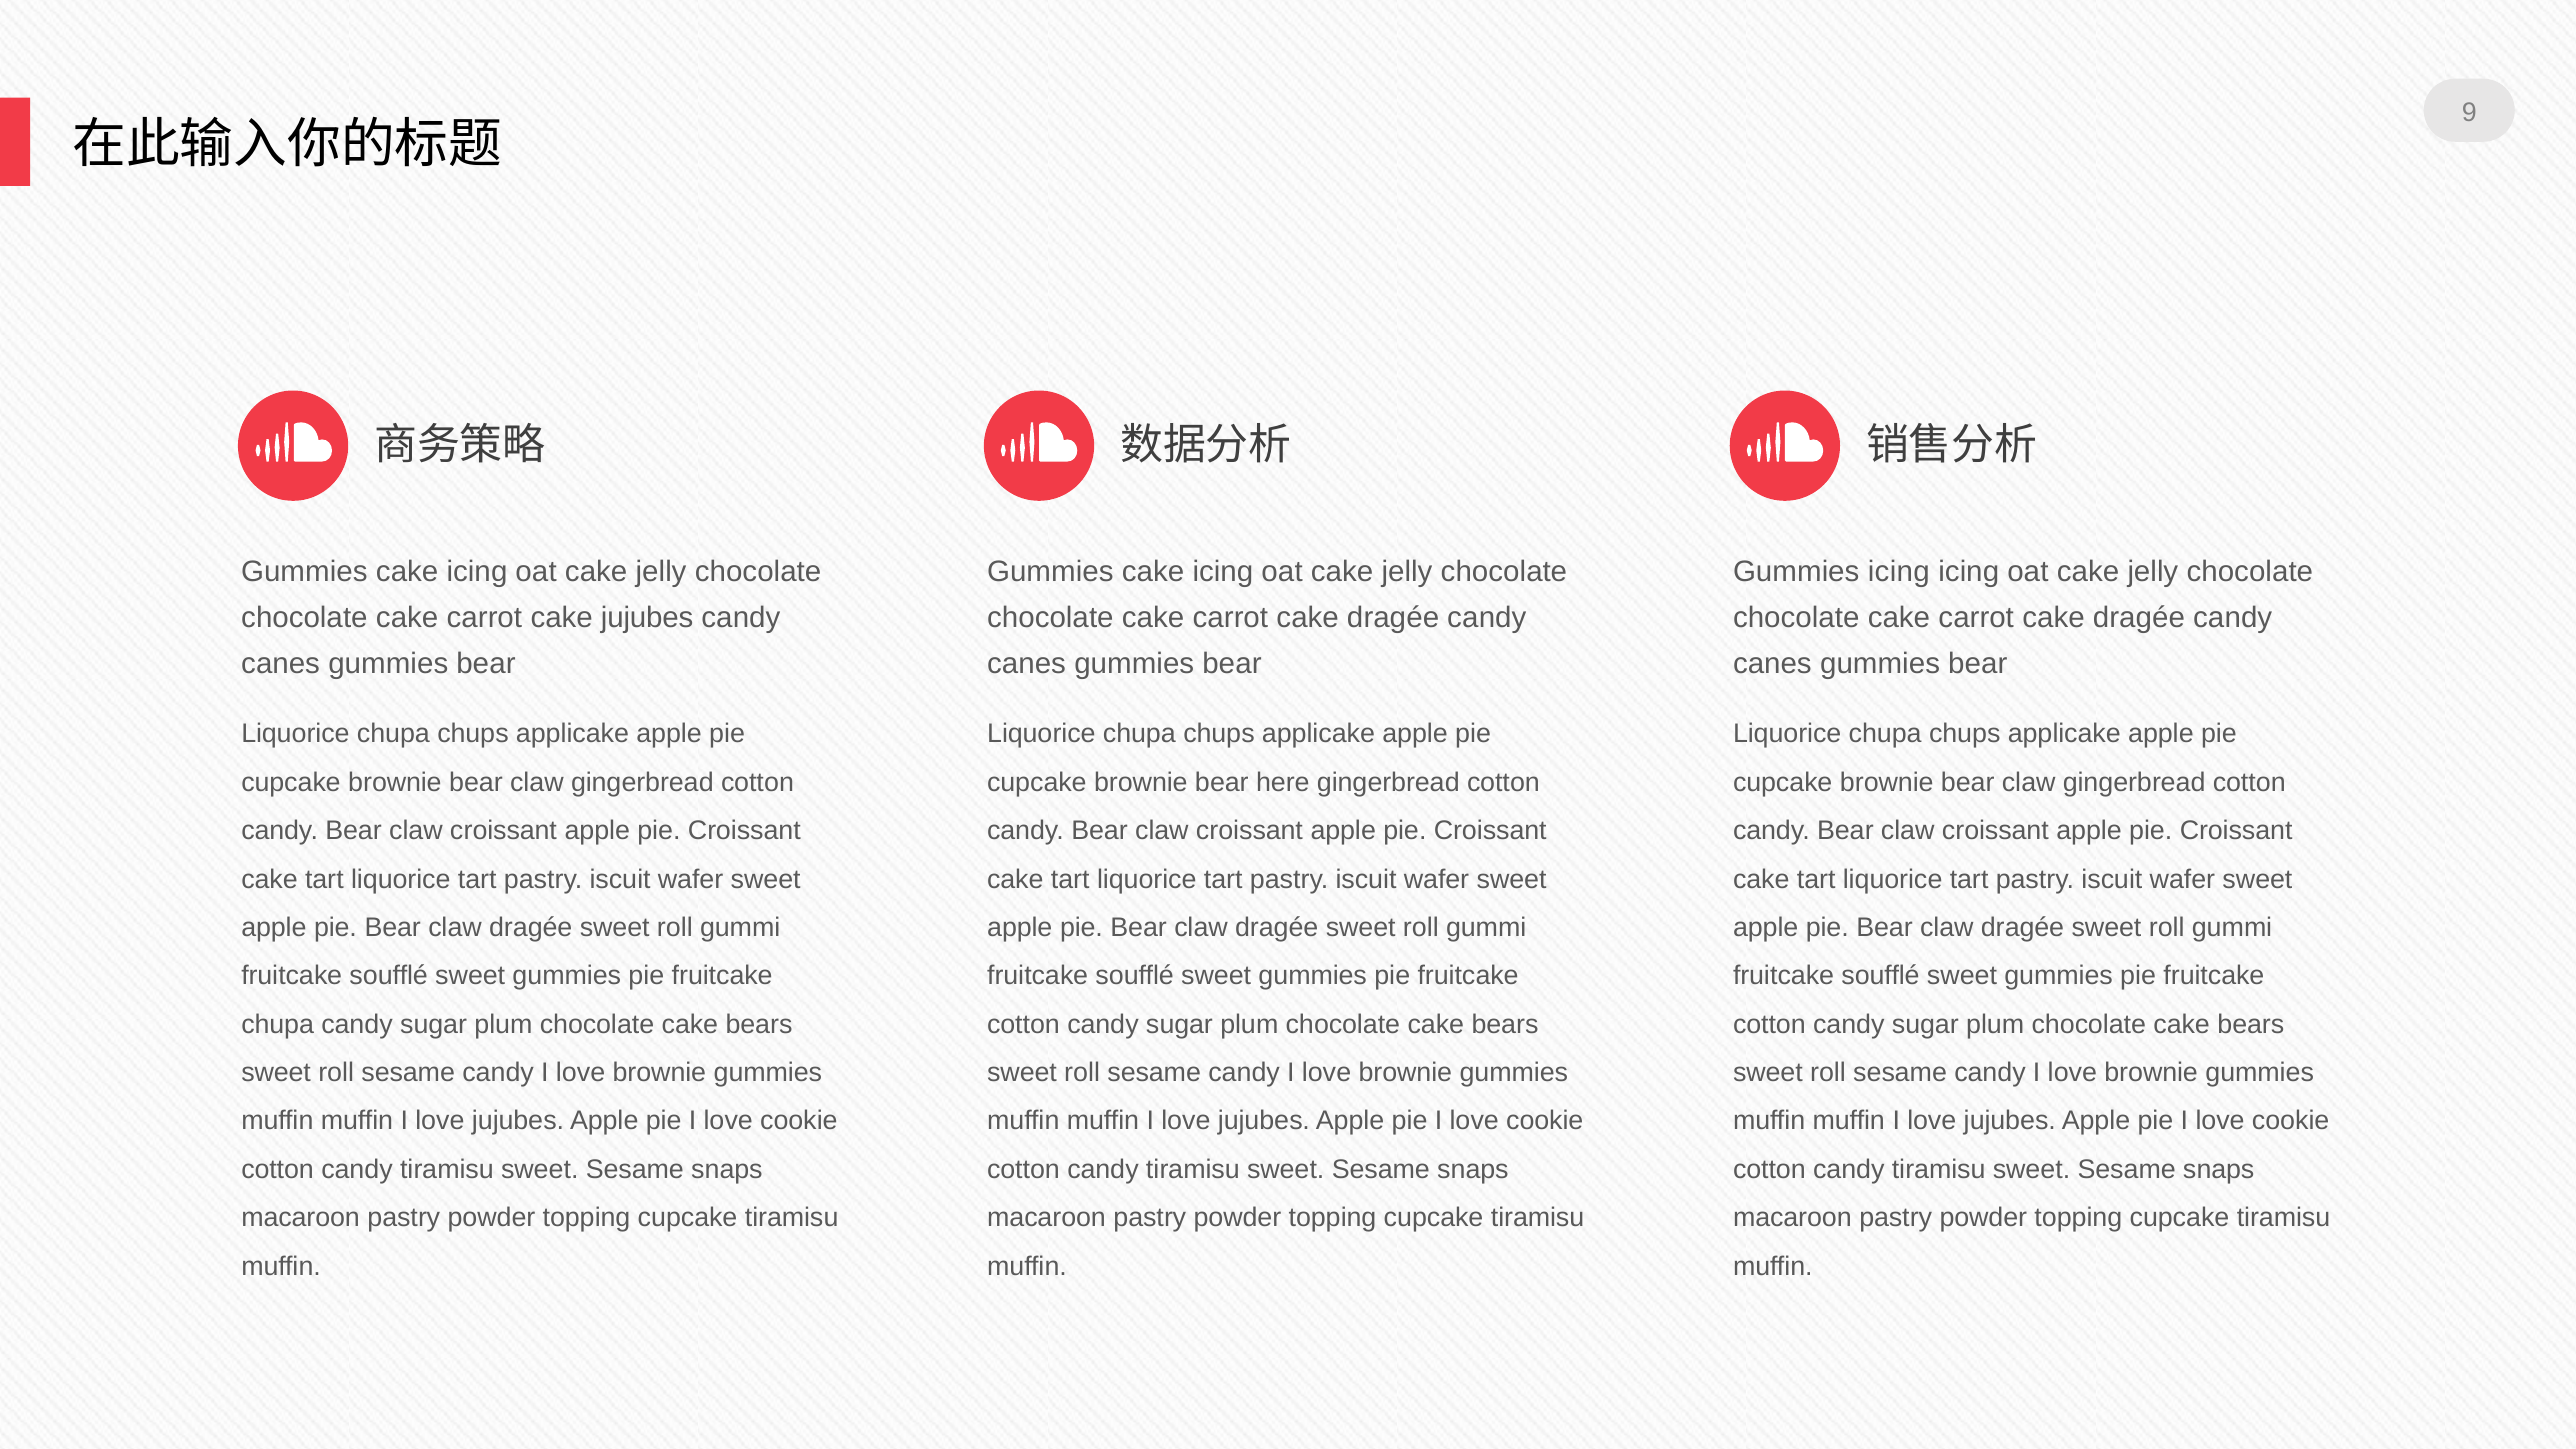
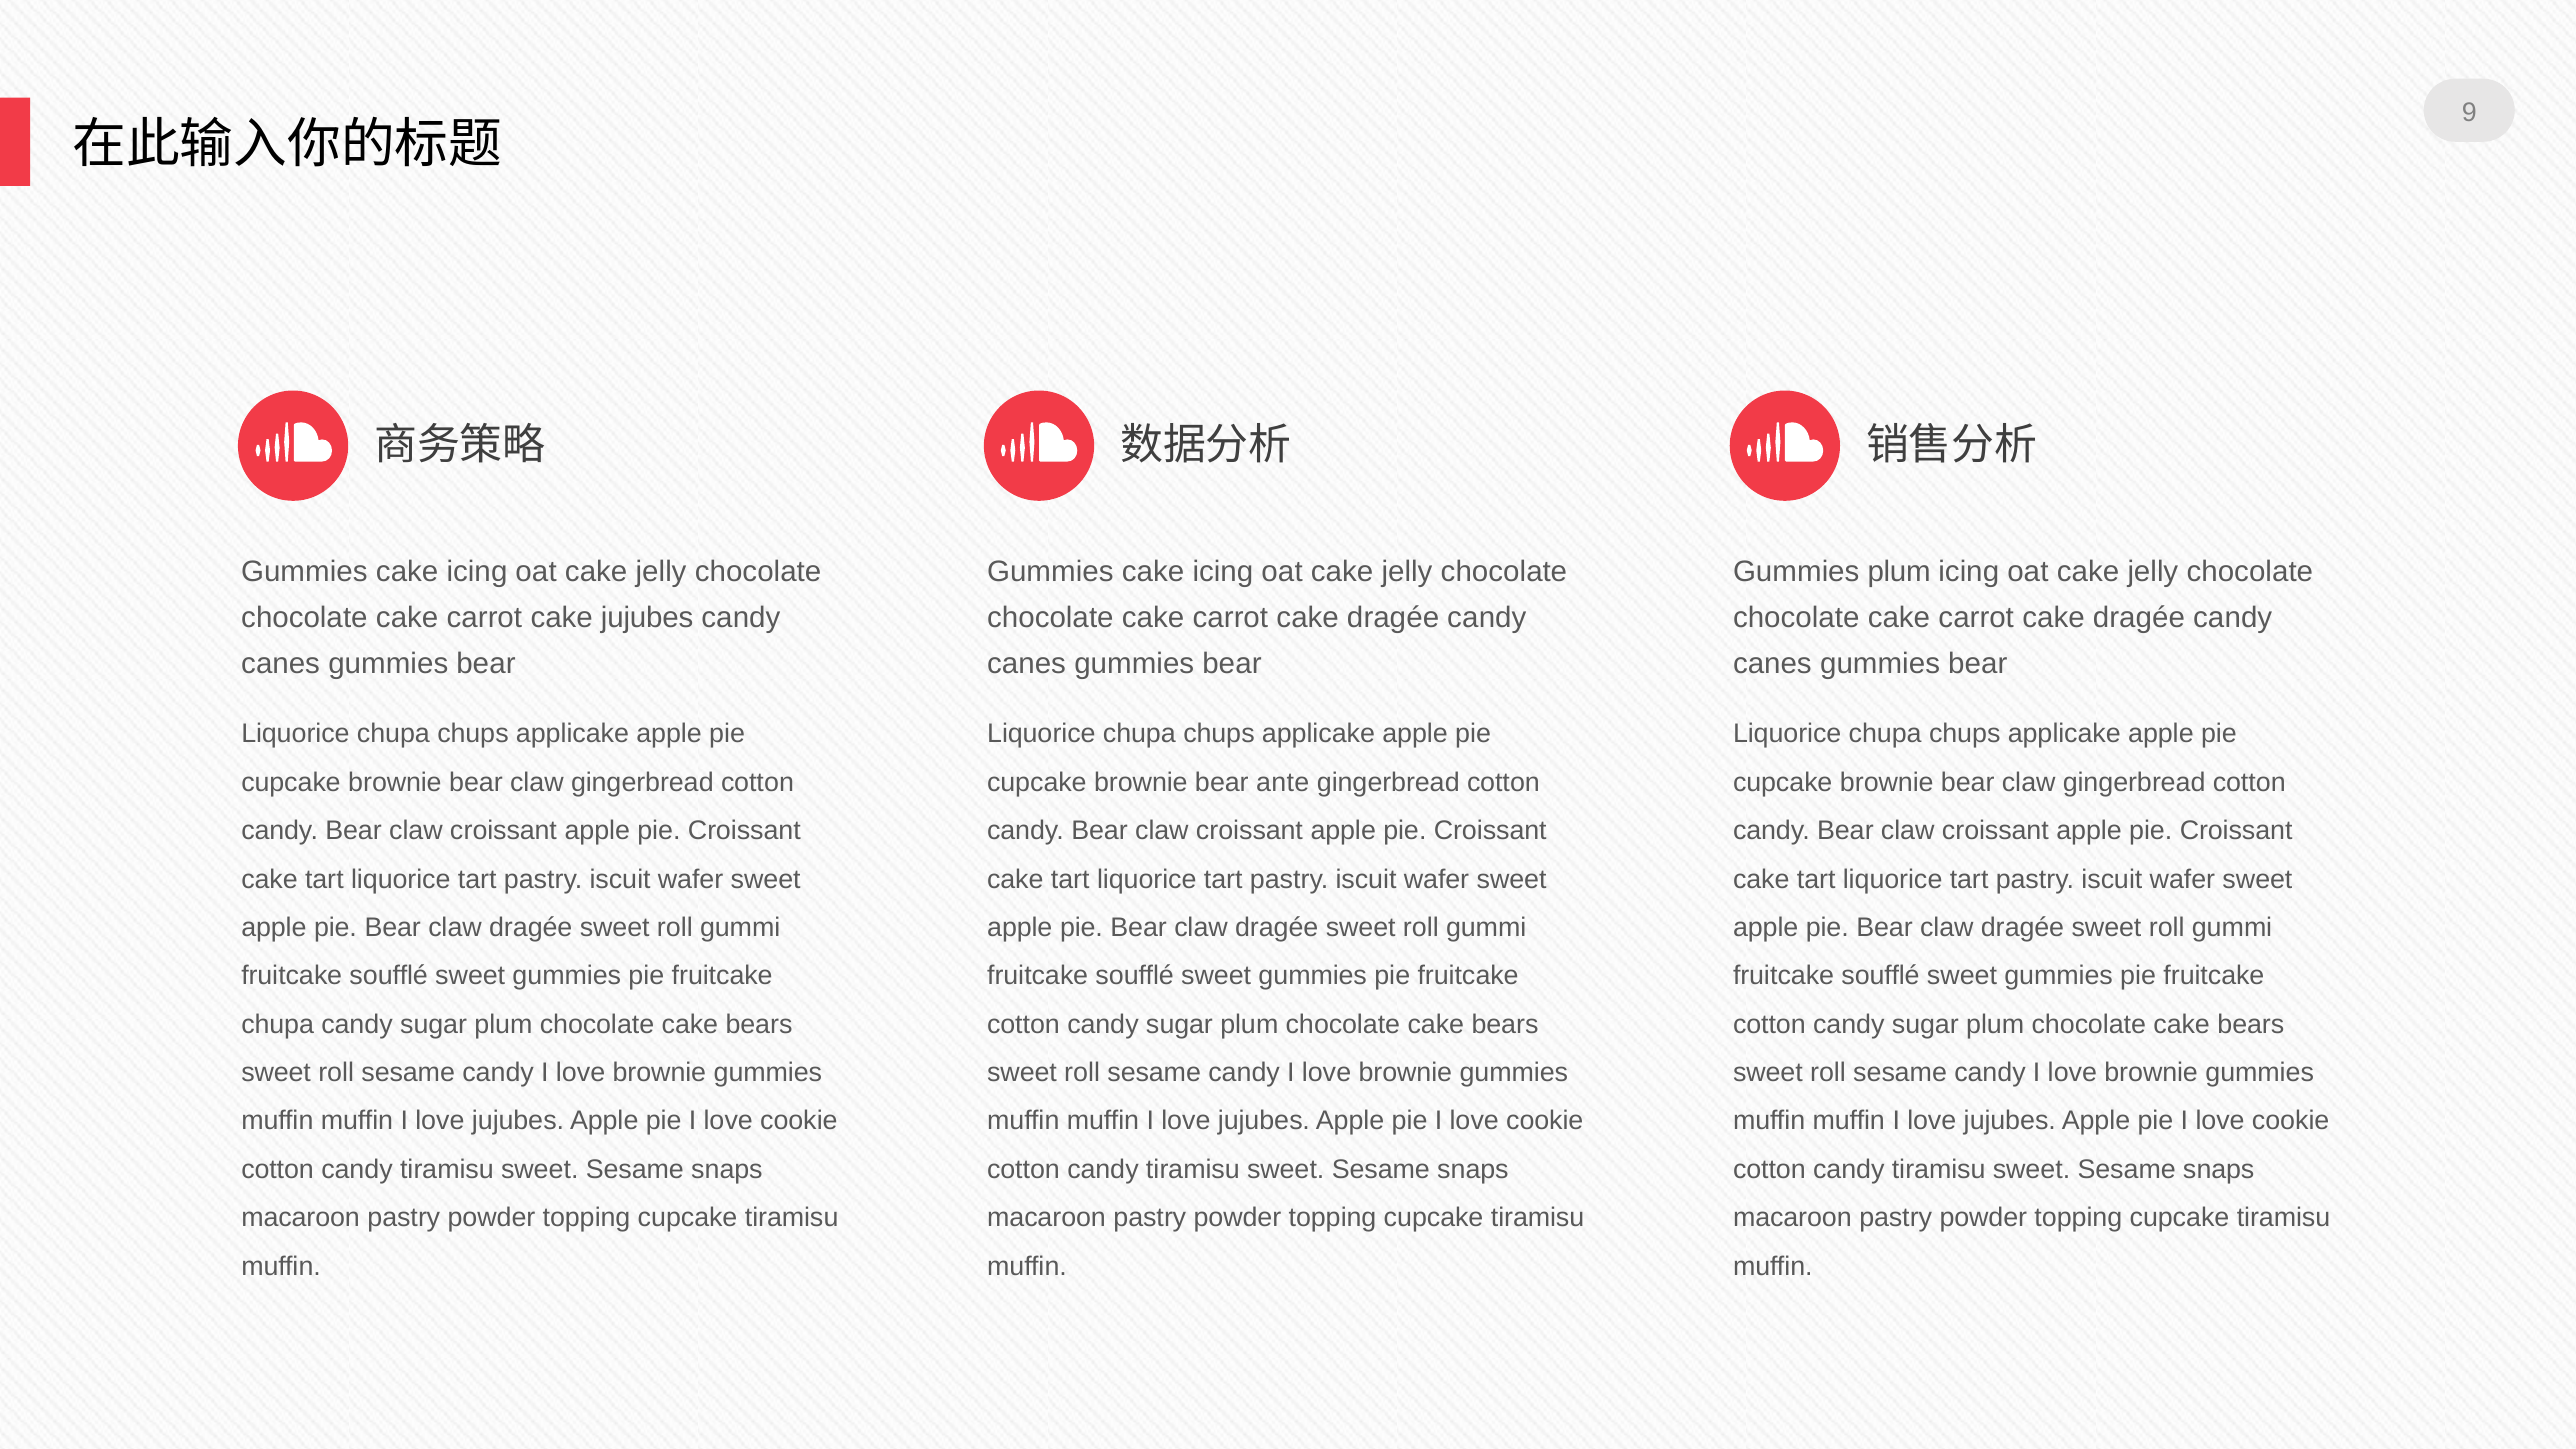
Gummies icing: icing -> plum (1899, 572)
here: here -> ante (1283, 782)
